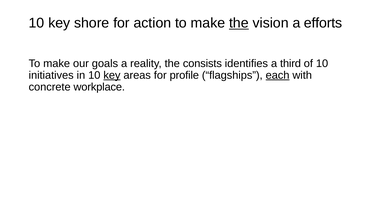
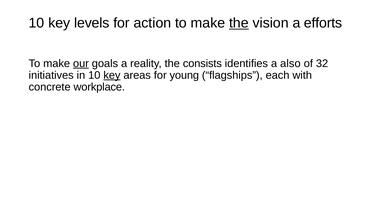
shore: shore -> levels (92, 23)
our underline: none -> present (81, 64)
third: third -> also (290, 64)
of 10: 10 -> 32 (322, 64)
profile: profile -> young (184, 75)
each underline: present -> none (278, 75)
